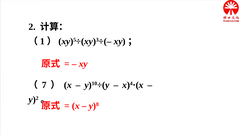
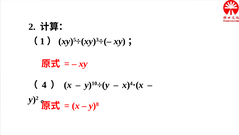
7: 7 -> 4 (44, 85)
